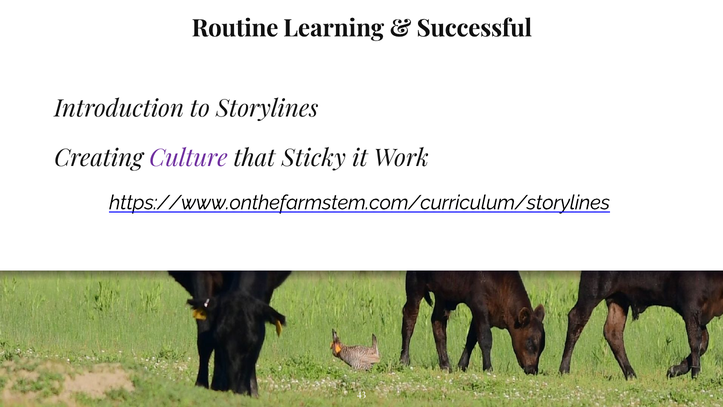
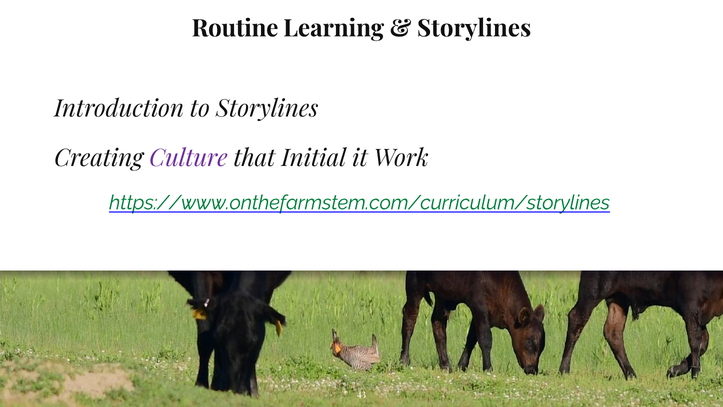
Successful: Successful -> Storylines (474, 28)
Sticky: Sticky -> Initial (314, 158)
https://www.onthefarmstem.com/curriculum/storylines colour: black -> green (360, 202)
